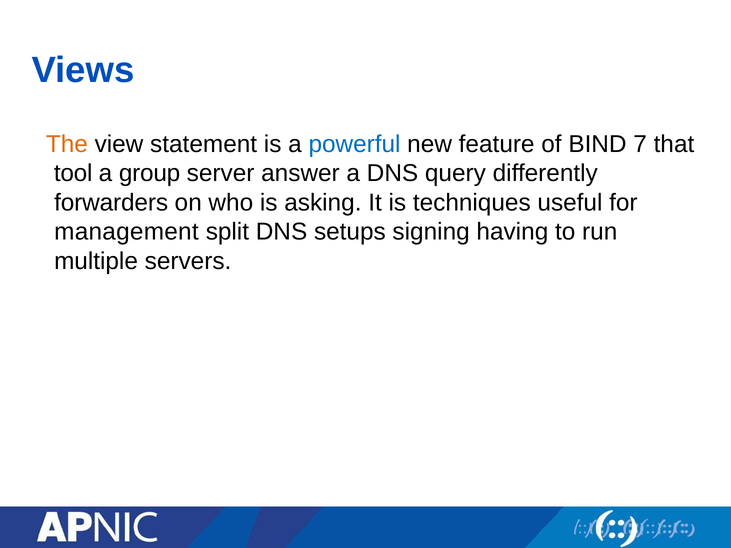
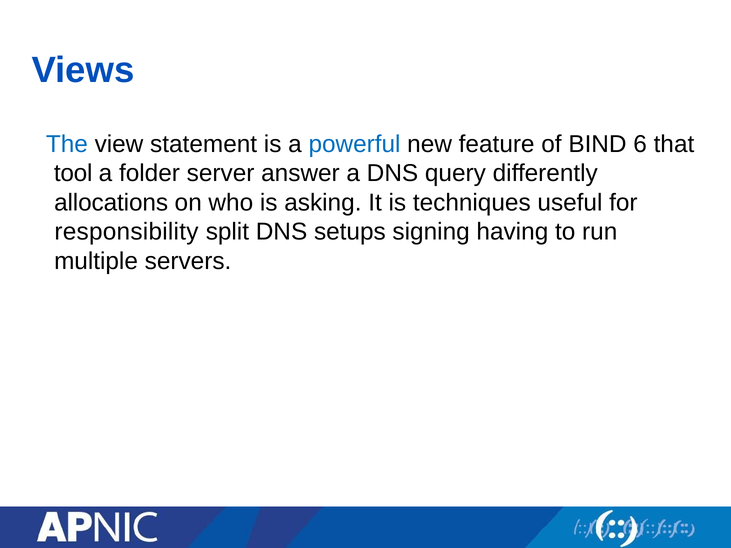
The colour: orange -> blue (67, 144)
7: 7 -> 6 (640, 144)
group: group -> folder (149, 173)
forwarders: forwarders -> allocations (111, 203)
management: management -> responsibility (126, 232)
